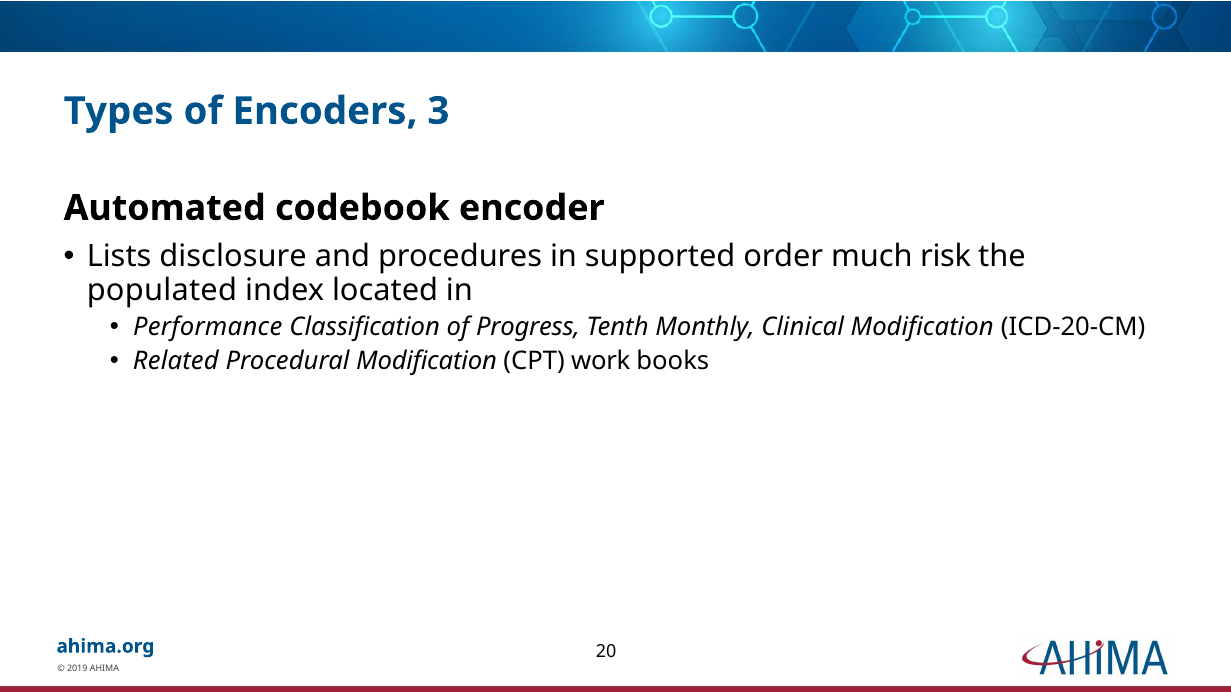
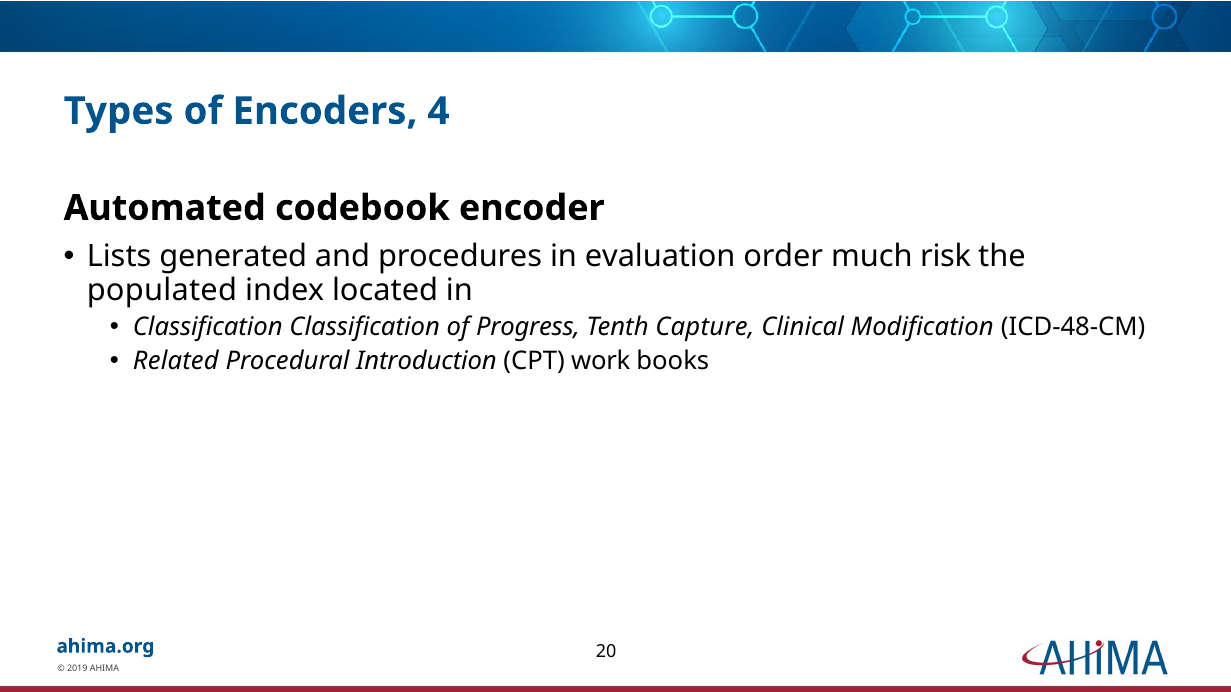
3: 3 -> 4 (438, 111)
disclosure: disclosure -> generated (233, 257)
supported: supported -> evaluation (660, 257)
Performance: Performance -> Classification (208, 327)
Monthly: Monthly -> Capture (705, 327)
ICD-20-CM: ICD-20-CM -> ICD-48-CM (1073, 327)
Procedural Modification: Modification -> Introduction (426, 361)
